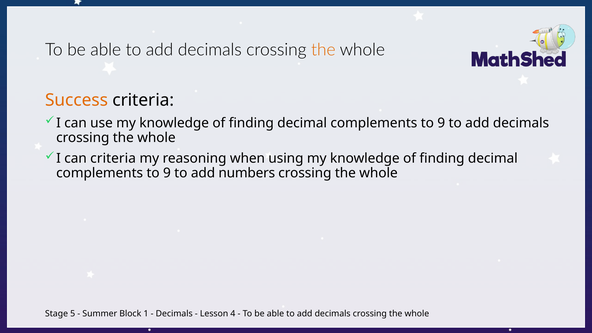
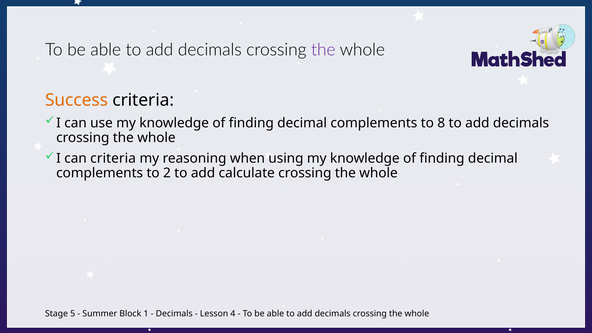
the colour: orange -> purple (323, 50)
9: 9 -> 8 (441, 123)
9: 9 -> 2 (167, 173)
numbers: numbers -> calculate (247, 173)
